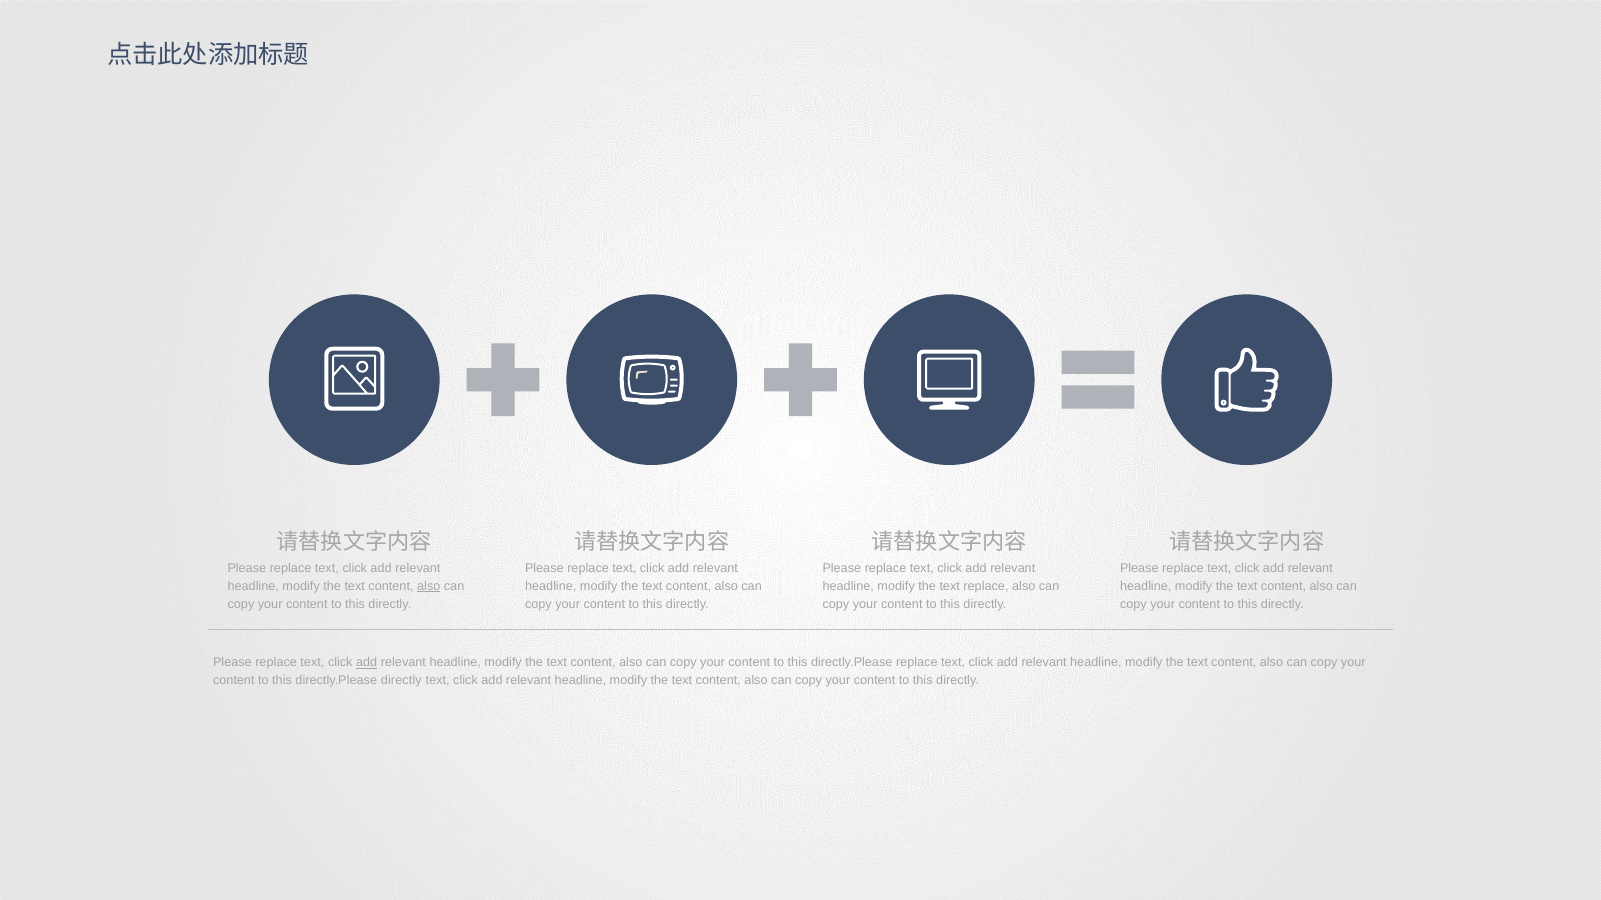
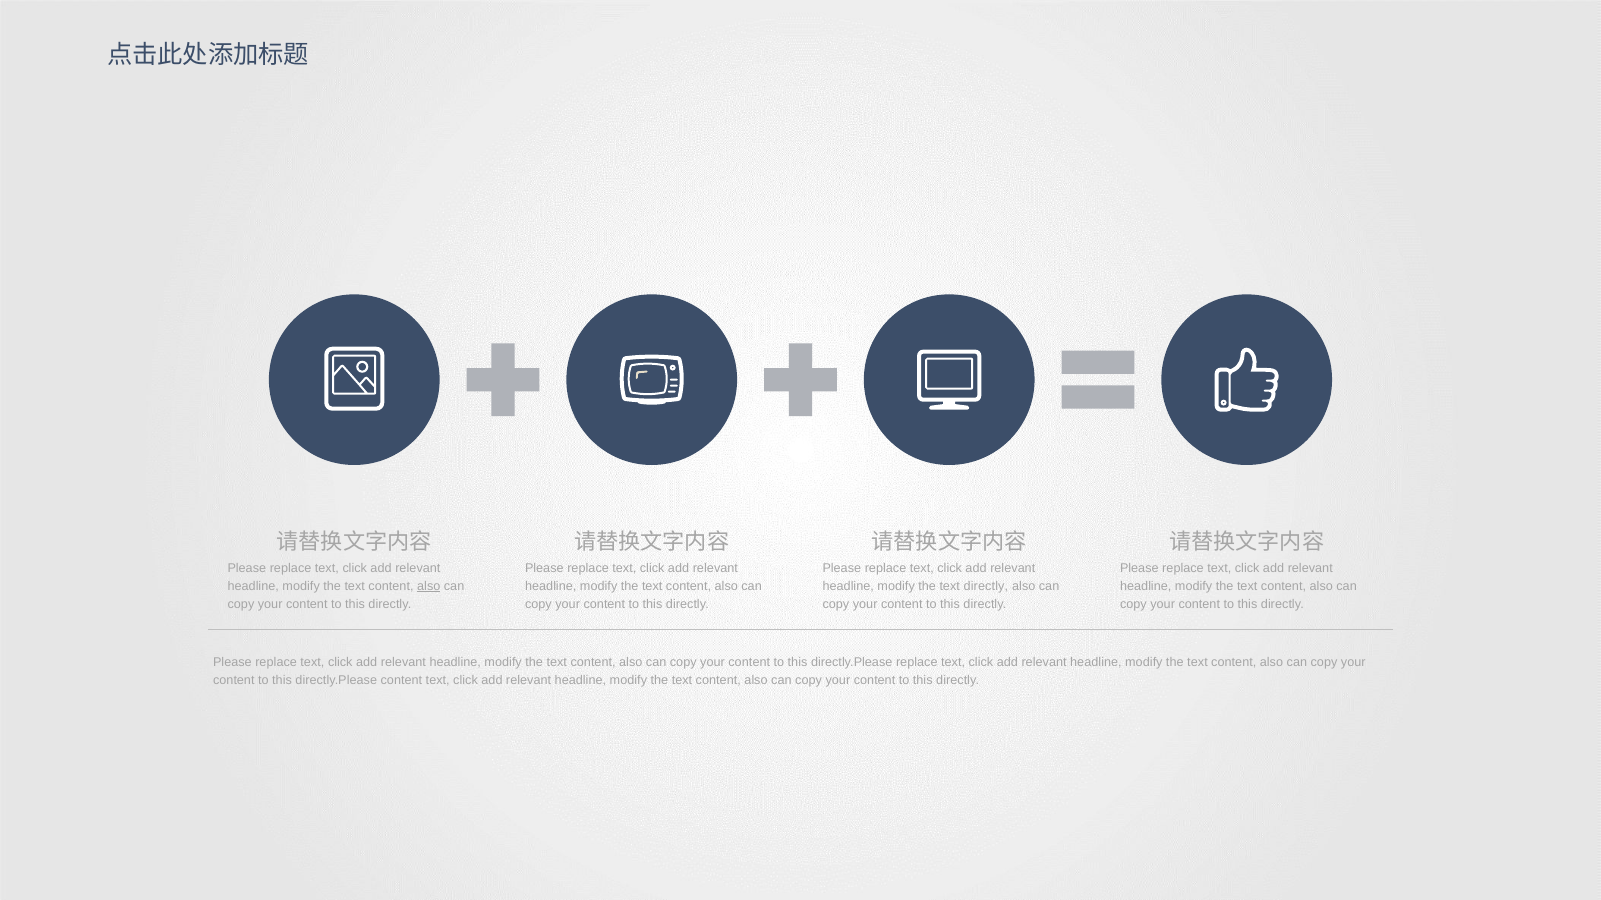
text replace: replace -> directly (986, 587)
add underline: present -> none (367, 663)
directly.Please directly: directly -> content (401, 681)
